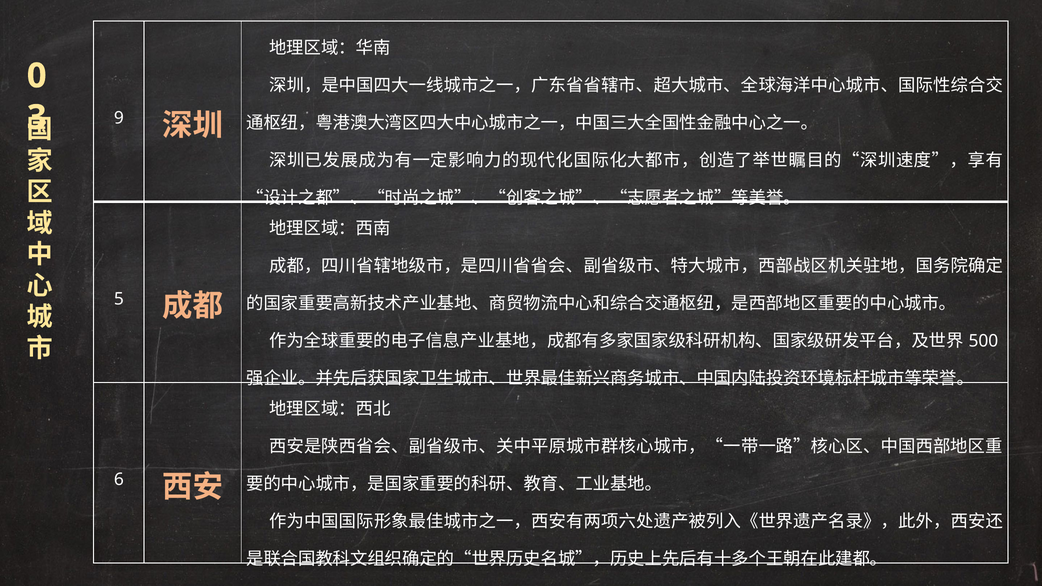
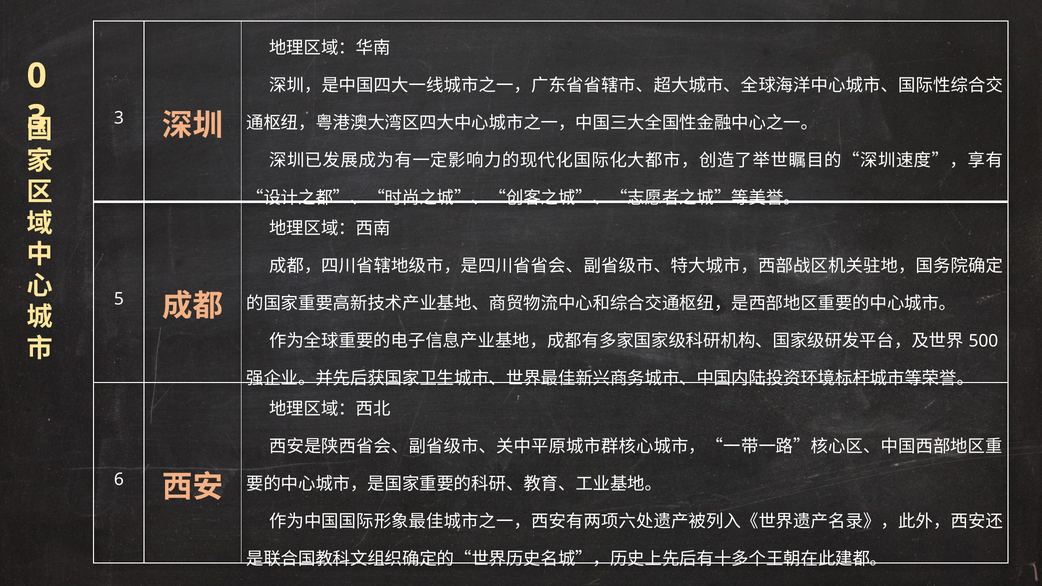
9: 9 -> 3 (119, 118)
